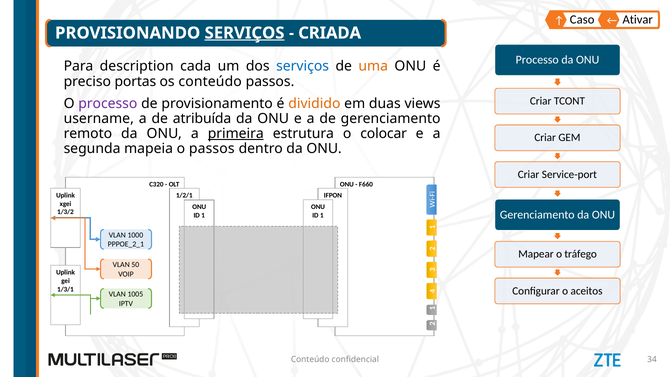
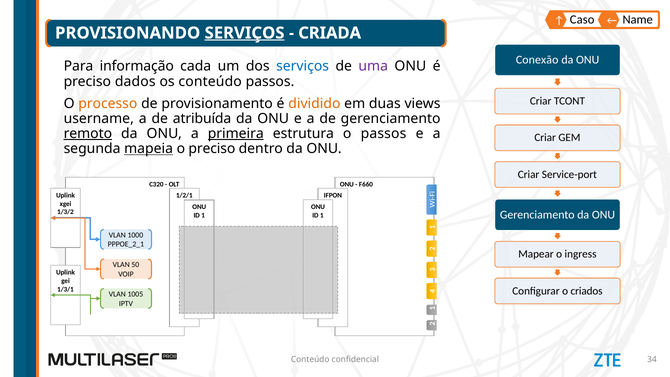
Ativar: Ativar -> Name (638, 20)
Processo: Processo -> Conexão (537, 60)
description: description -> informação (137, 66)
uma colour: orange -> purple (373, 66)
portas: portas -> dados (135, 81)
processo colour: purple -> orange (108, 103)
remoto underline: none -> present (88, 134)
o colocar: colocar -> passos (384, 134)
mapeia underline: none -> present (149, 149)
o passos: passos -> preciso (212, 149)
tráfego: tráfego -> ingress (581, 254)
aceitos: aceitos -> criados (587, 291)
